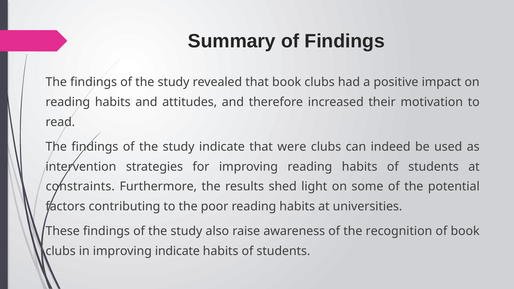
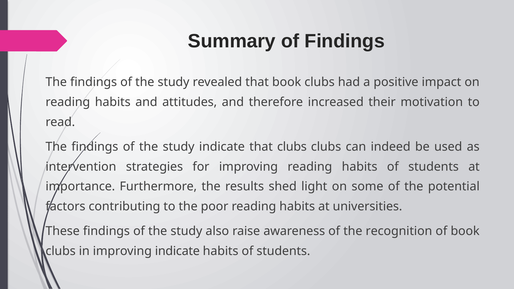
that were: were -> clubs (292, 147)
constraints: constraints -> importance (80, 187)
